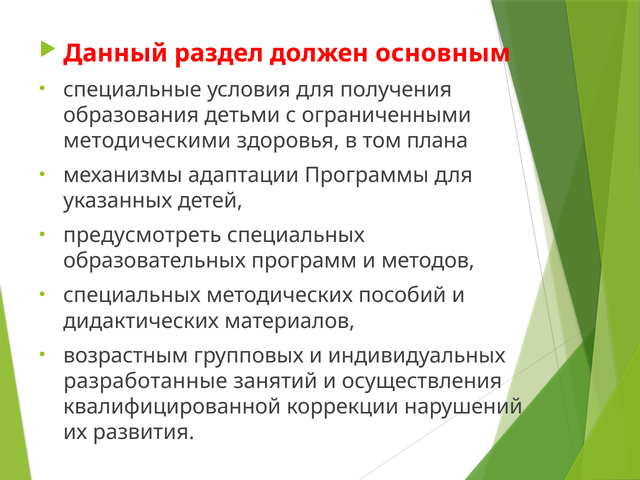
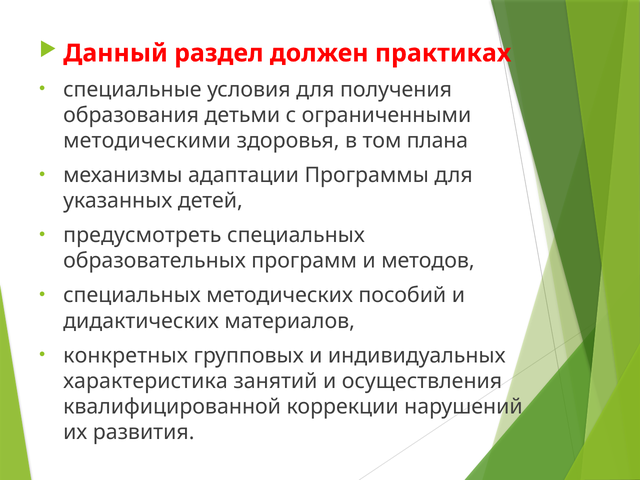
основным: основным -> практиках (443, 53)
возрастным: возрастным -> конкретных (126, 356)
разработанные: разработанные -> характеристика (145, 381)
